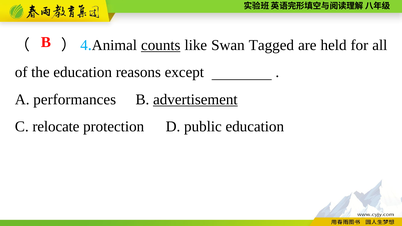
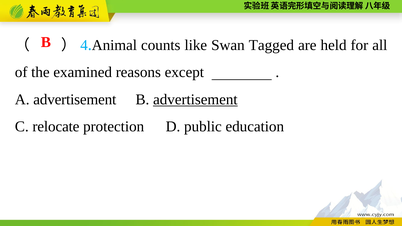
counts underline: present -> none (161, 45)
the education: education -> examined (83, 72)
A performances: performances -> advertisement (75, 100)
